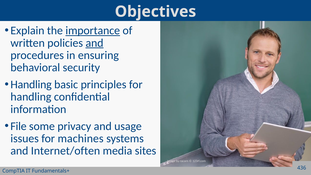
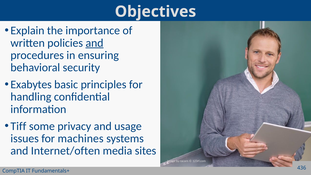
importance underline: present -> none (93, 31)
Handling: Handling -> Exabytes (31, 85)
File: File -> Tiff (18, 126)
